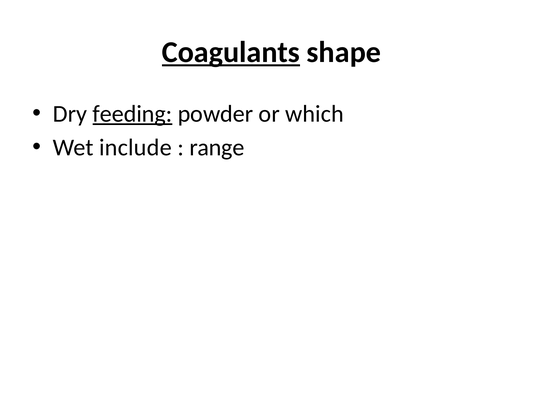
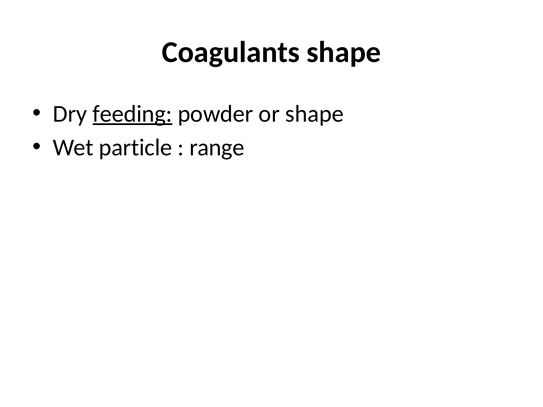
Coagulants underline: present -> none (231, 52)
or which: which -> shape (315, 114)
include: include -> particle (136, 148)
